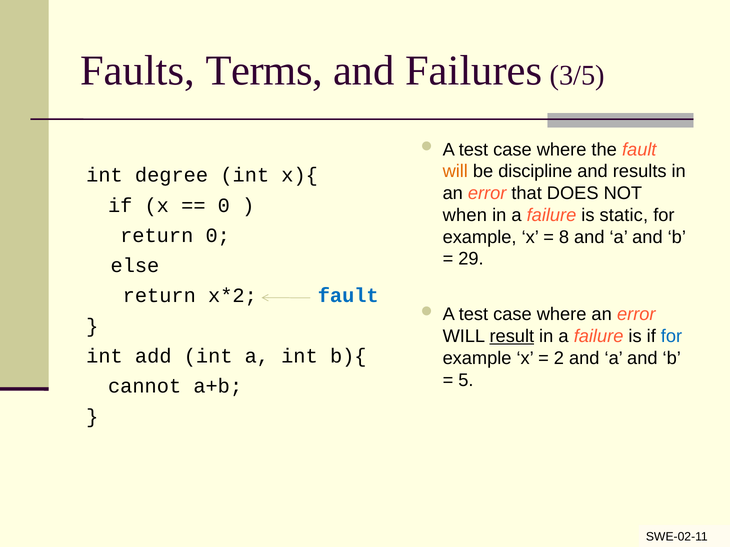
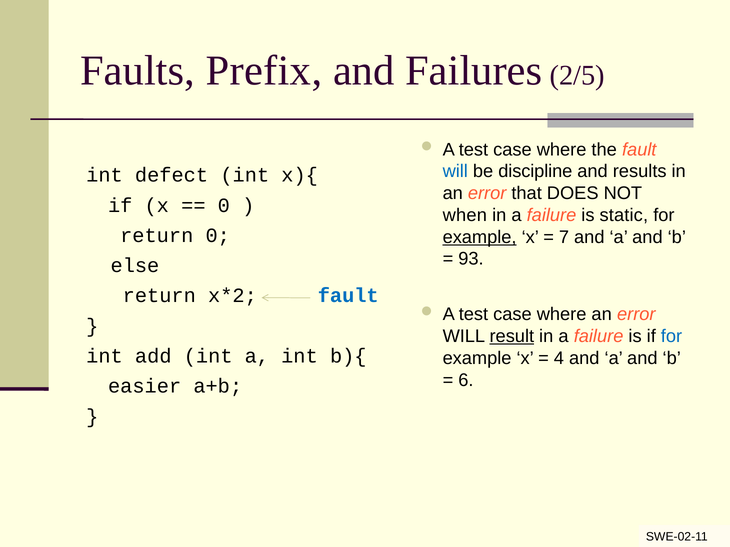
Terms: Terms -> Prefix (264, 71)
3/5: 3/5 -> 2/5 (577, 75)
will colour: orange -> blue (455, 172)
degree: degree -> defect (172, 175)
example underline: none -> present (480, 237)
8: 8 -> 7 (564, 237)
29: 29 -> 93 (471, 259)
2: 2 -> 4 (559, 358)
5: 5 -> 6 (466, 380)
cannot: cannot -> easier (145, 387)
